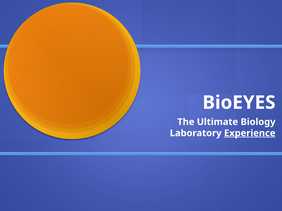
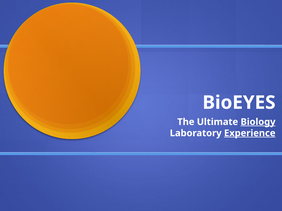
Biology underline: none -> present (258, 122)
